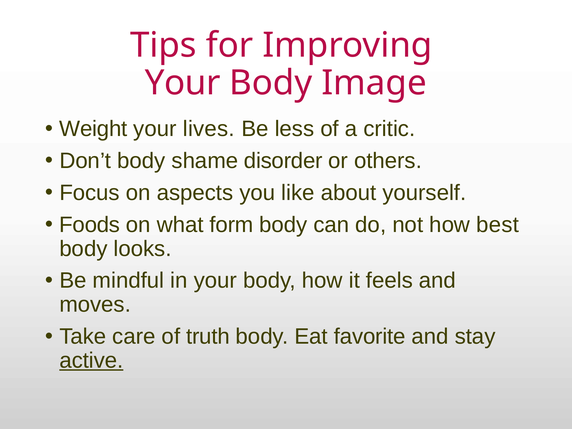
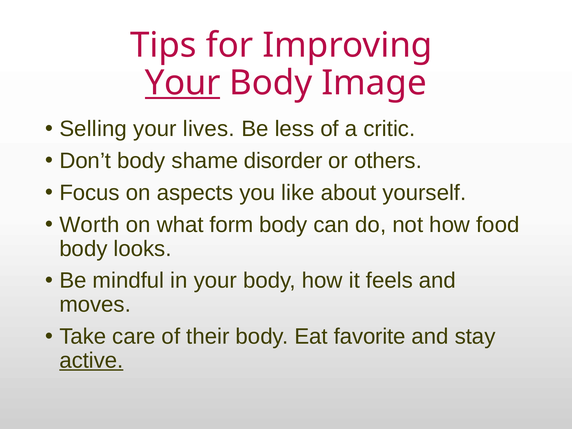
Your underline: none -> present (183, 83)
Weight: Weight -> Selling (93, 129)
Foods: Foods -> Worth (89, 225)
best: best -> food (498, 225)
truth: truth -> their (208, 337)
